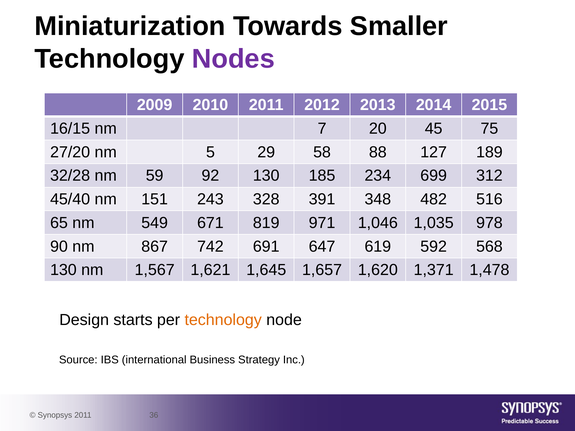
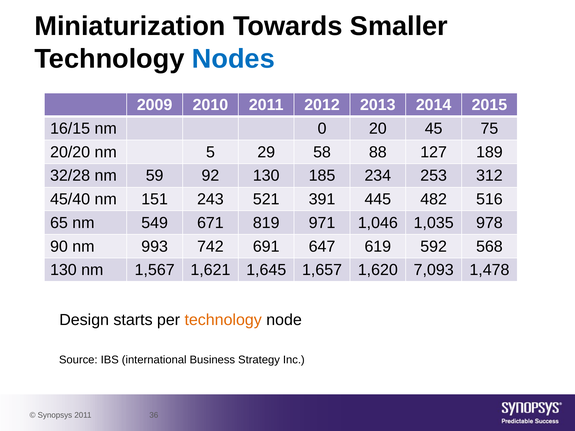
Nodes colour: purple -> blue (233, 59)
7: 7 -> 0 (322, 129)
27/20: 27/20 -> 20/20 (70, 152)
699: 699 -> 253 (434, 176)
328: 328 -> 521 (266, 199)
348: 348 -> 445 (378, 199)
867: 867 -> 993 (155, 247)
1,371: 1,371 -> 7,093 (434, 270)
